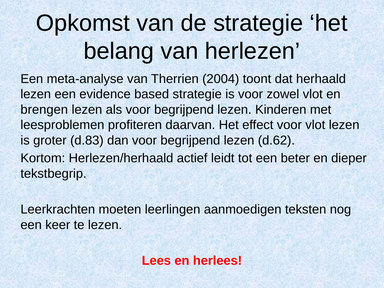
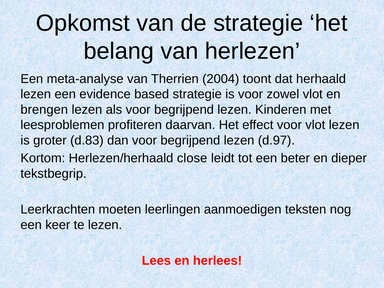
d.62: d.62 -> d.97 (276, 140)
actief: actief -> close (192, 158)
